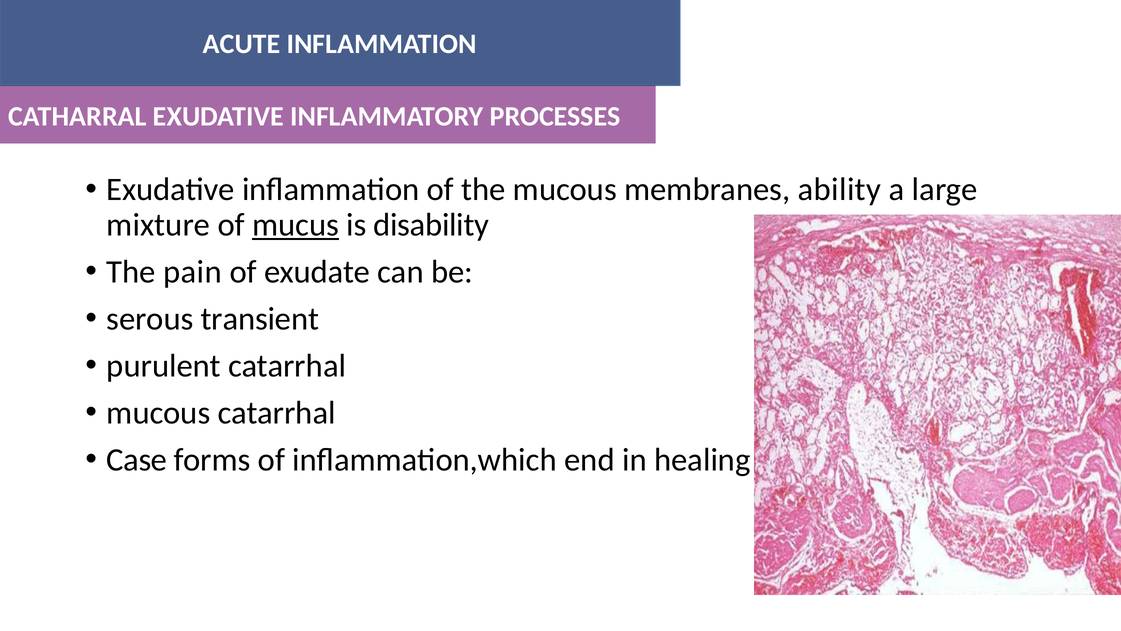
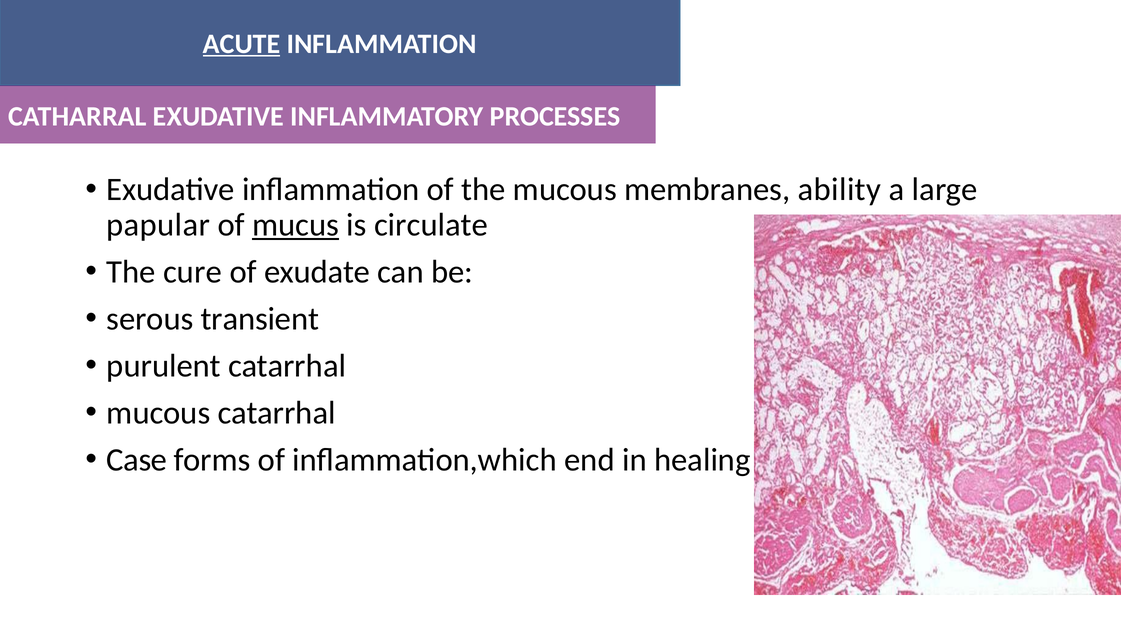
ACUTE underline: none -> present (242, 44)
mixture: mixture -> papular (158, 225)
disability: disability -> circulate (431, 225)
pain: pain -> cure (193, 272)
